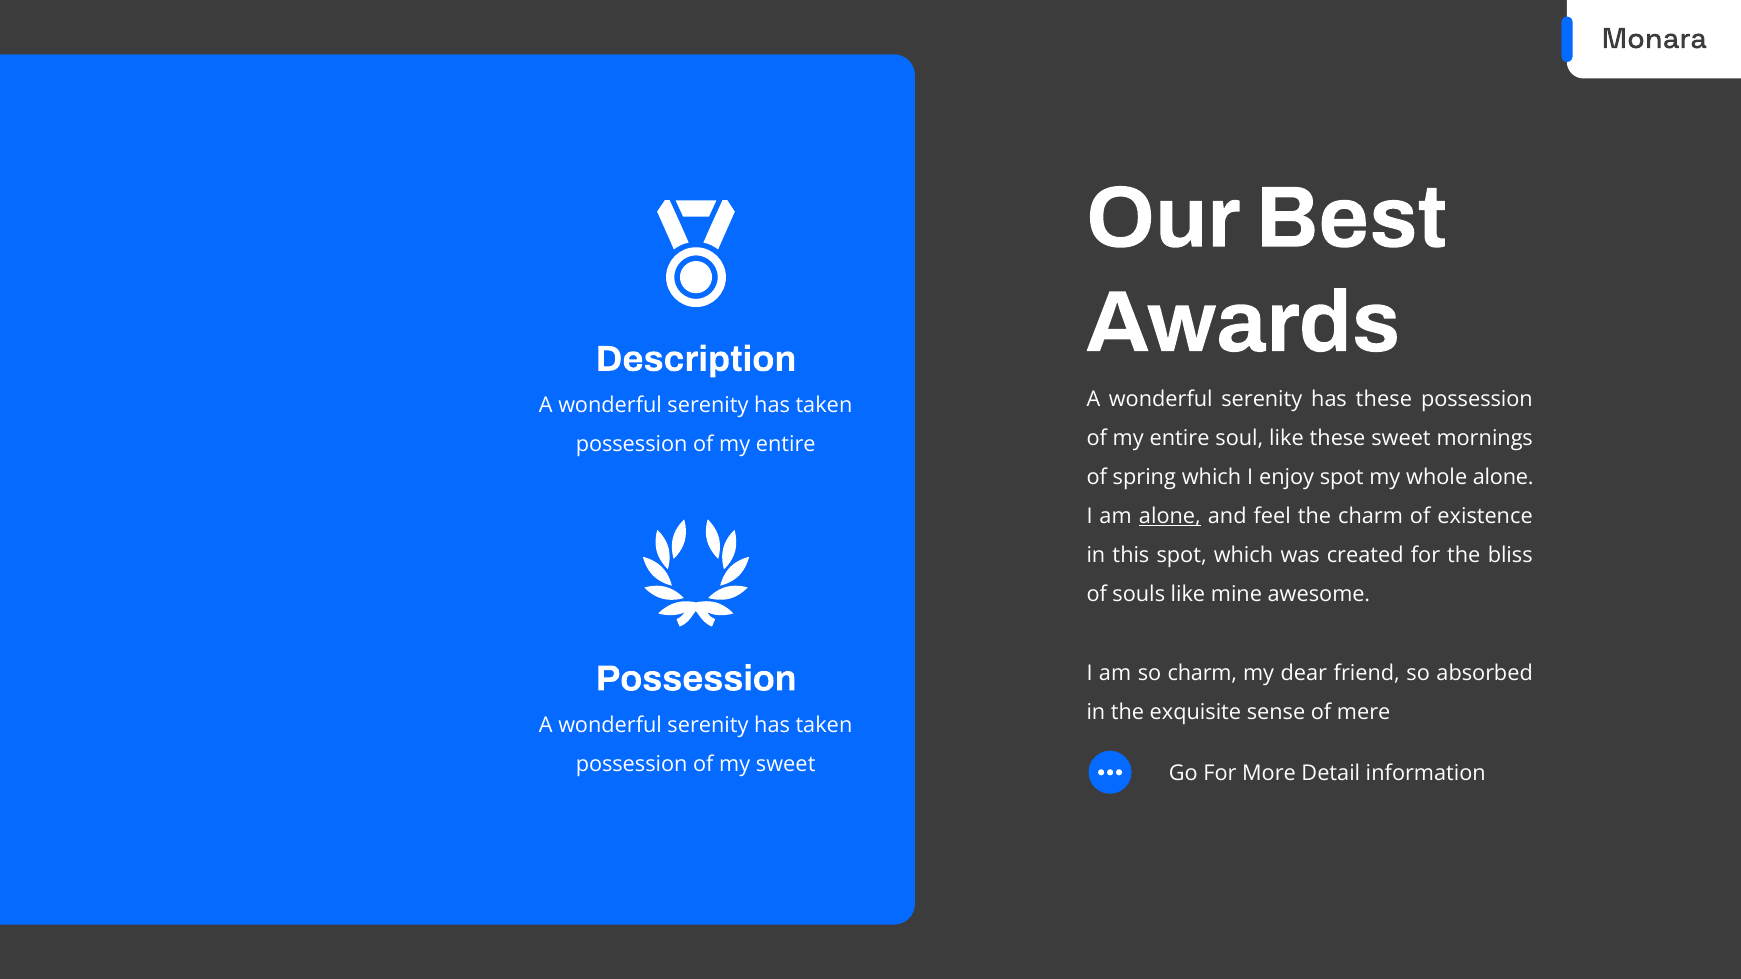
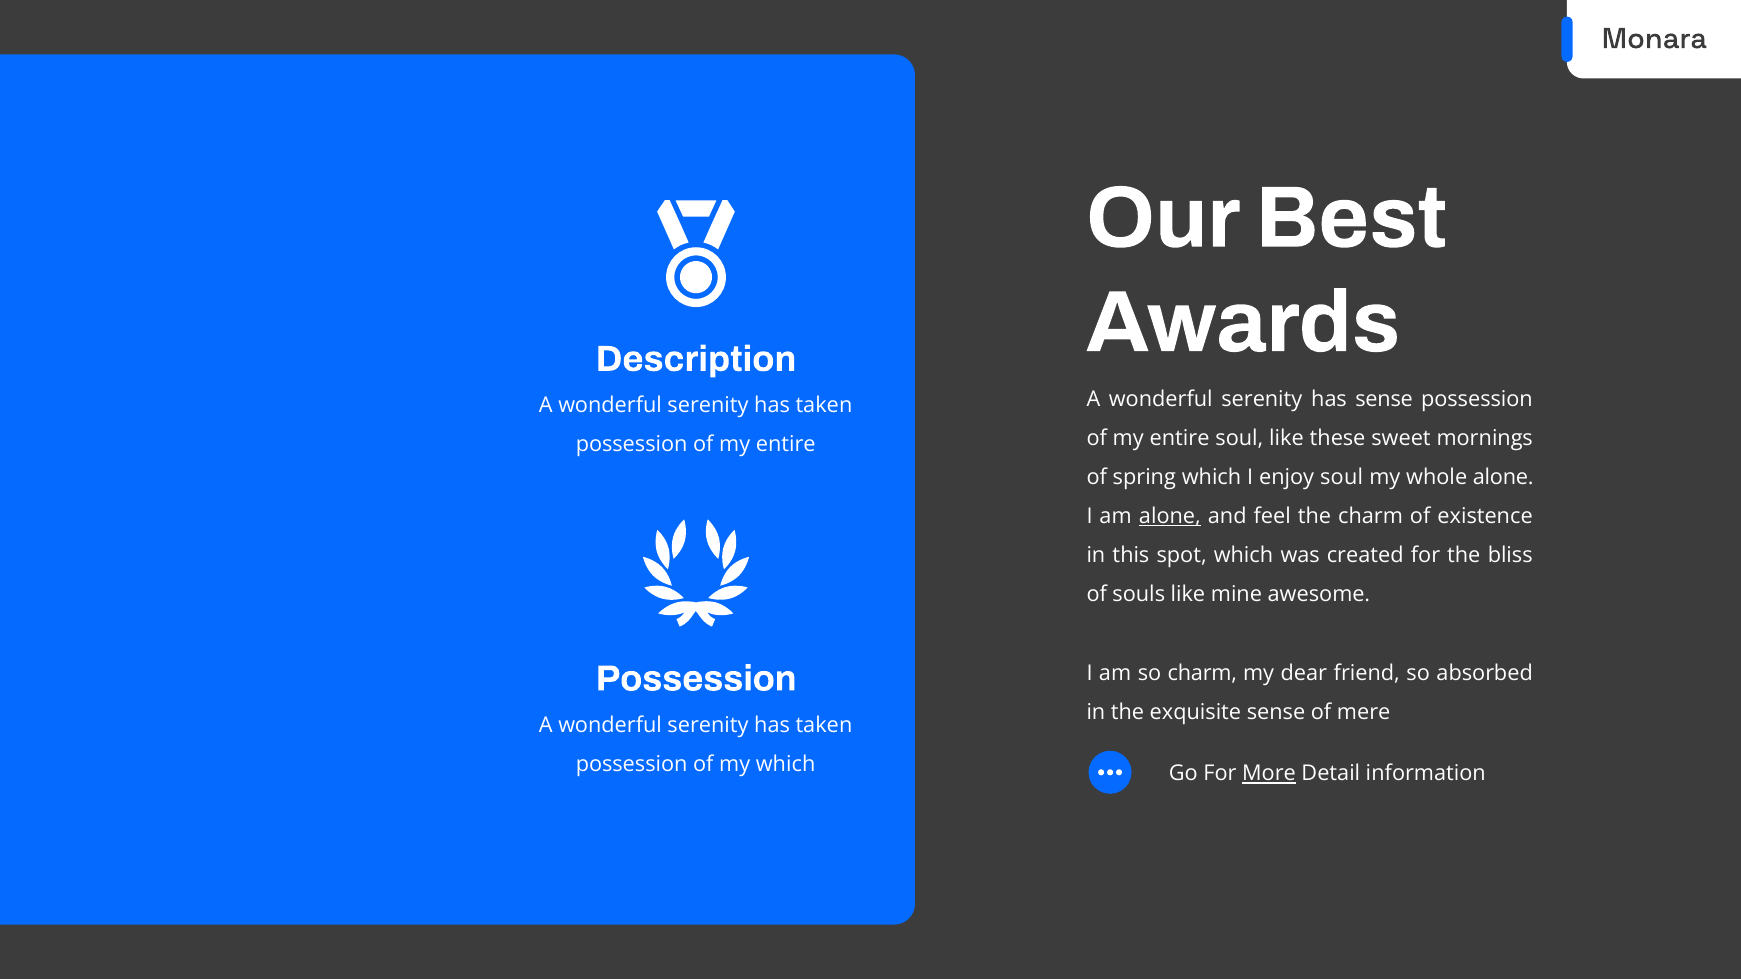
has these: these -> sense (1384, 399)
enjoy spot: spot -> soul (1342, 477)
my sweet: sweet -> which (786, 764)
More underline: none -> present (1269, 774)
